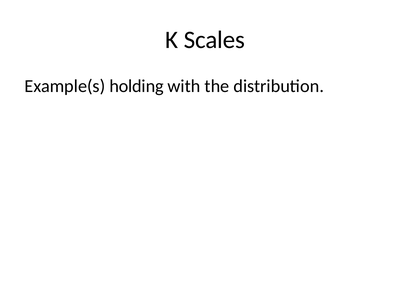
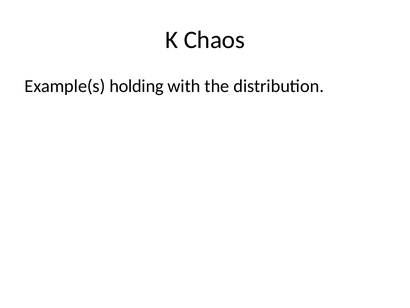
Scales: Scales -> Chaos (214, 40)
